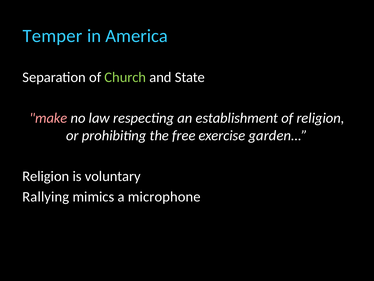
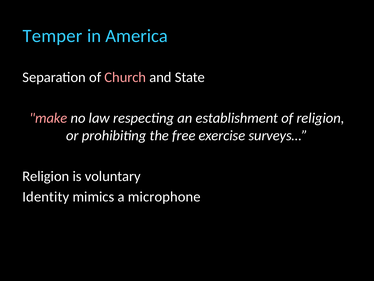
Church colour: light green -> pink (125, 77)
garden…: garden… -> surveys… (278, 135)
Rallying: Rallying -> Identity (46, 196)
